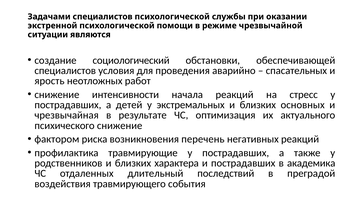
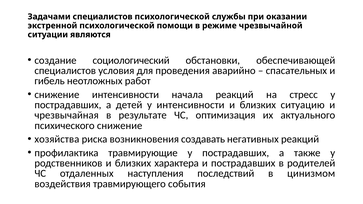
ярость: ярость -> гибель (50, 81)
у экстремальных: экстремальных -> интенсивности (191, 105)
основных: основных -> ситуацию (303, 105)
фактором: фактором -> хозяйства (57, 139)
перечень: перечень -> создавать (203, 139)
академика: академика -> родителей (311, 163)
длительный: длительный -> наступления (156, 174)
преградой: преградой -> цинизмом (311, 174)
